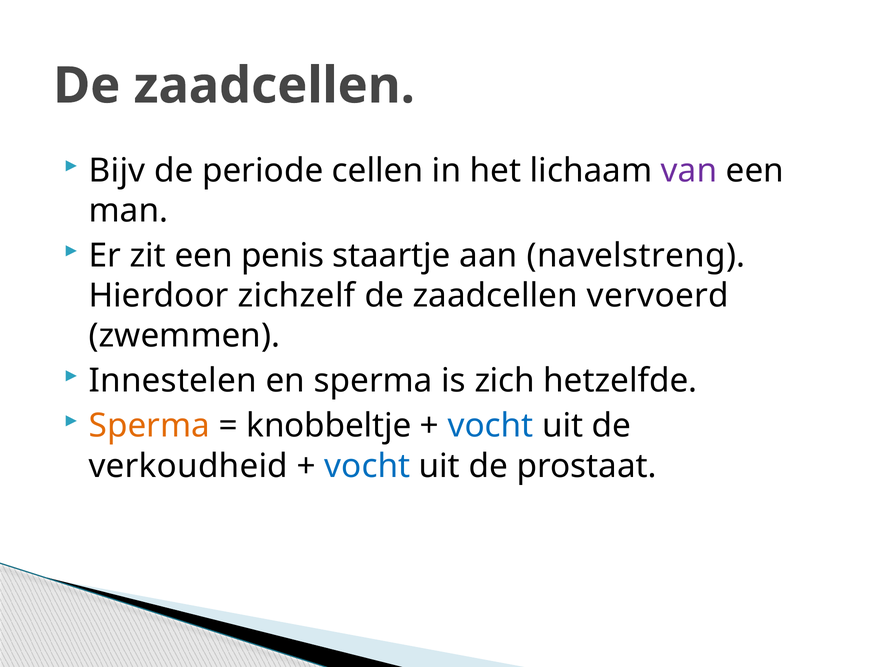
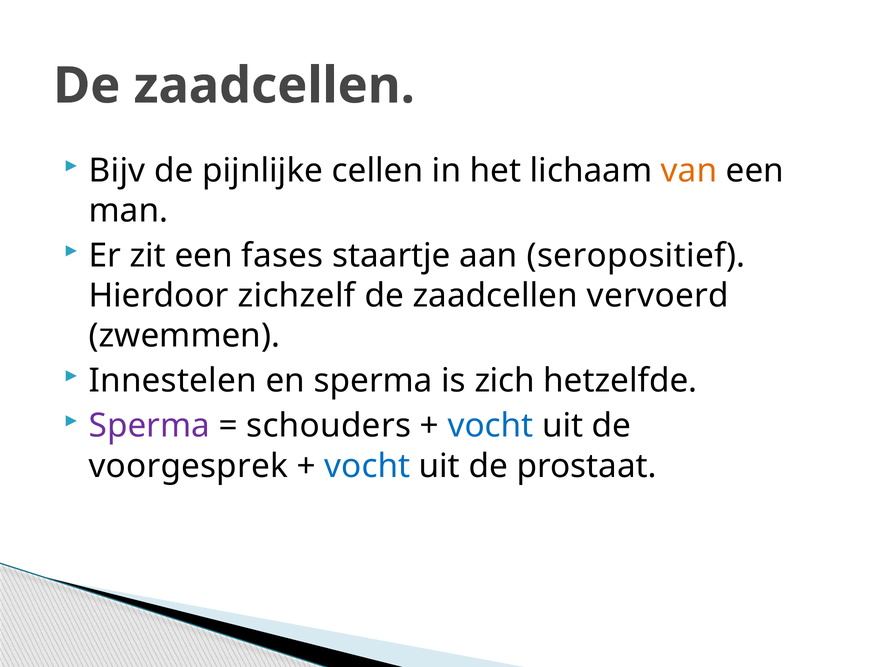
periode: periode -> pijnlijke (263, 171)
van colour: purple -> orange (689, 171)
penis: penis -> fases (282, 256)
navelstreng: navelstreng -> seropositief (636, 256)
Sperma colour: orange -> purple (149, 426)
knobbeltje: knobbeltje -> schouders (329, 426)
verkoudheid: verkoudheid -> voorgesprek (188, 466)
